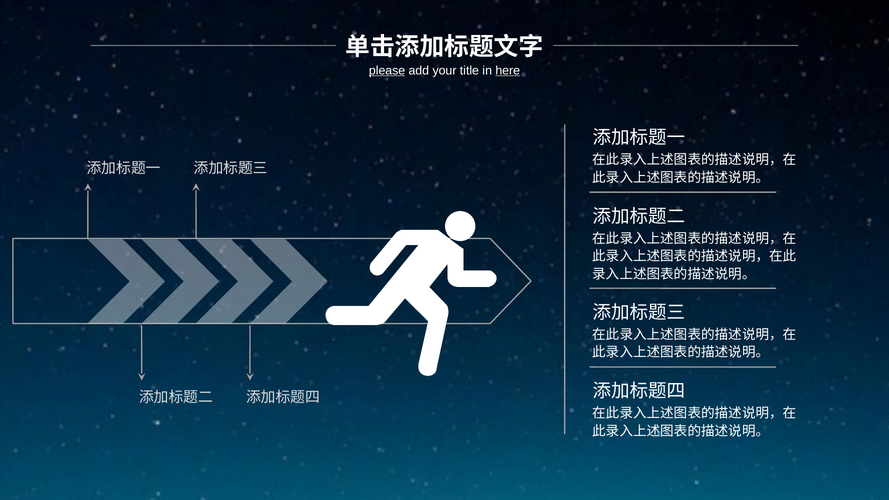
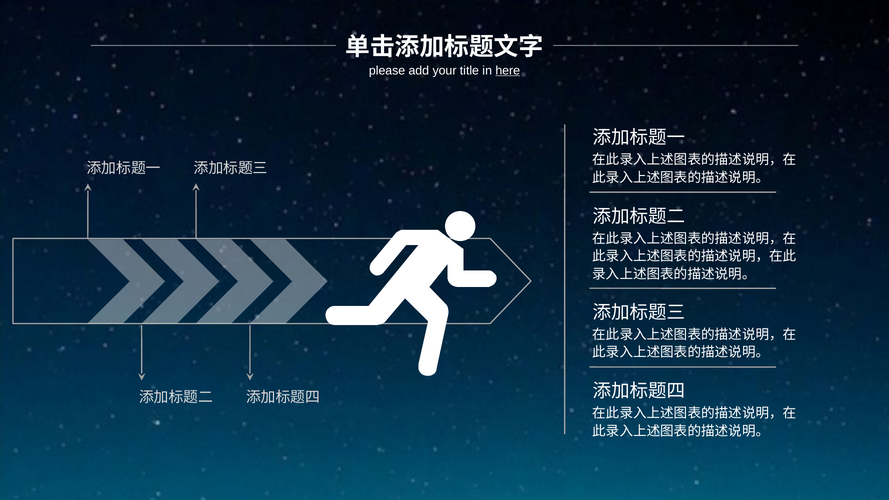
please underline: present -> none (387, 71)
